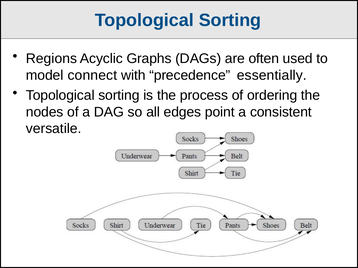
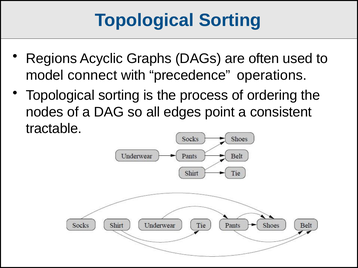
essentially: essentially -> operations (272, 75)
versatile: versatile -> tractable (54, 129)
